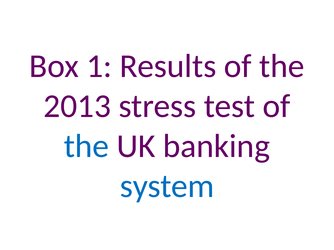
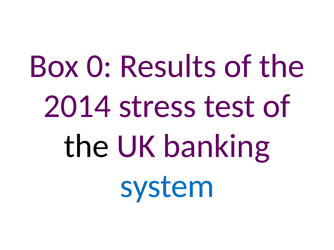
1: 1 -> 0 (99, 66)
2013: 2013 -> 2014 (77, 106)
the colour: blue -> black (86, 146)
